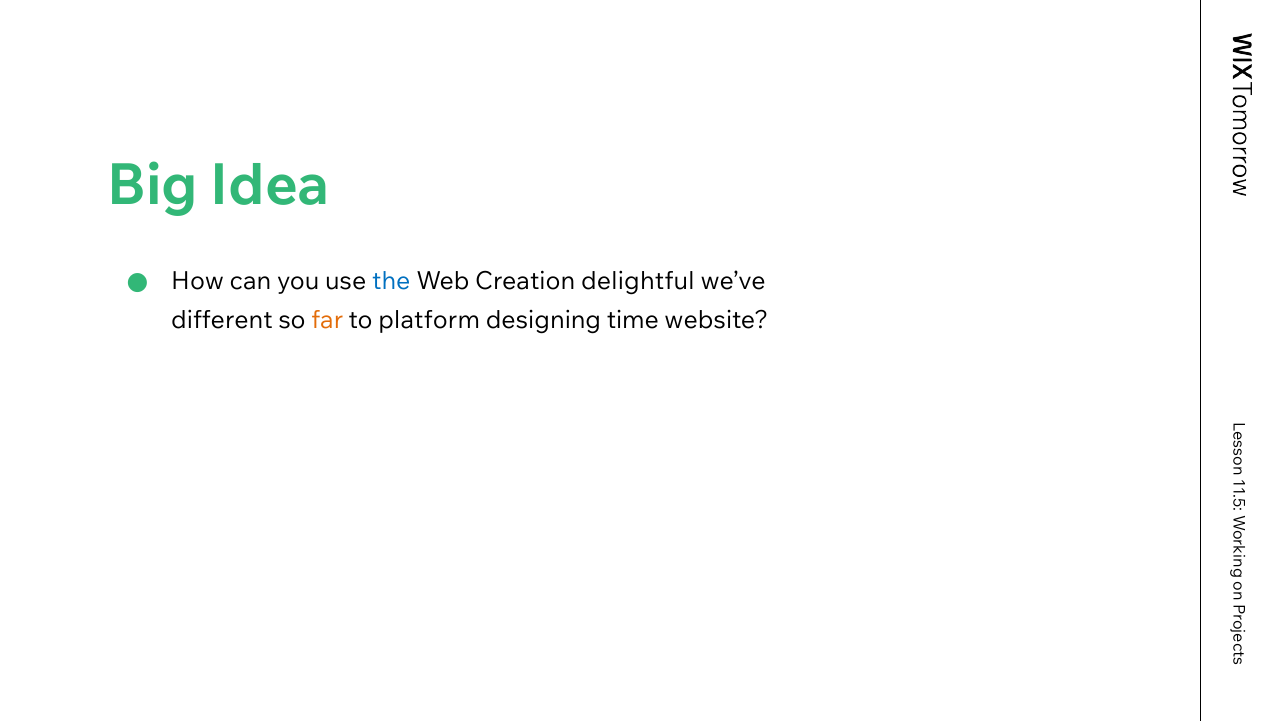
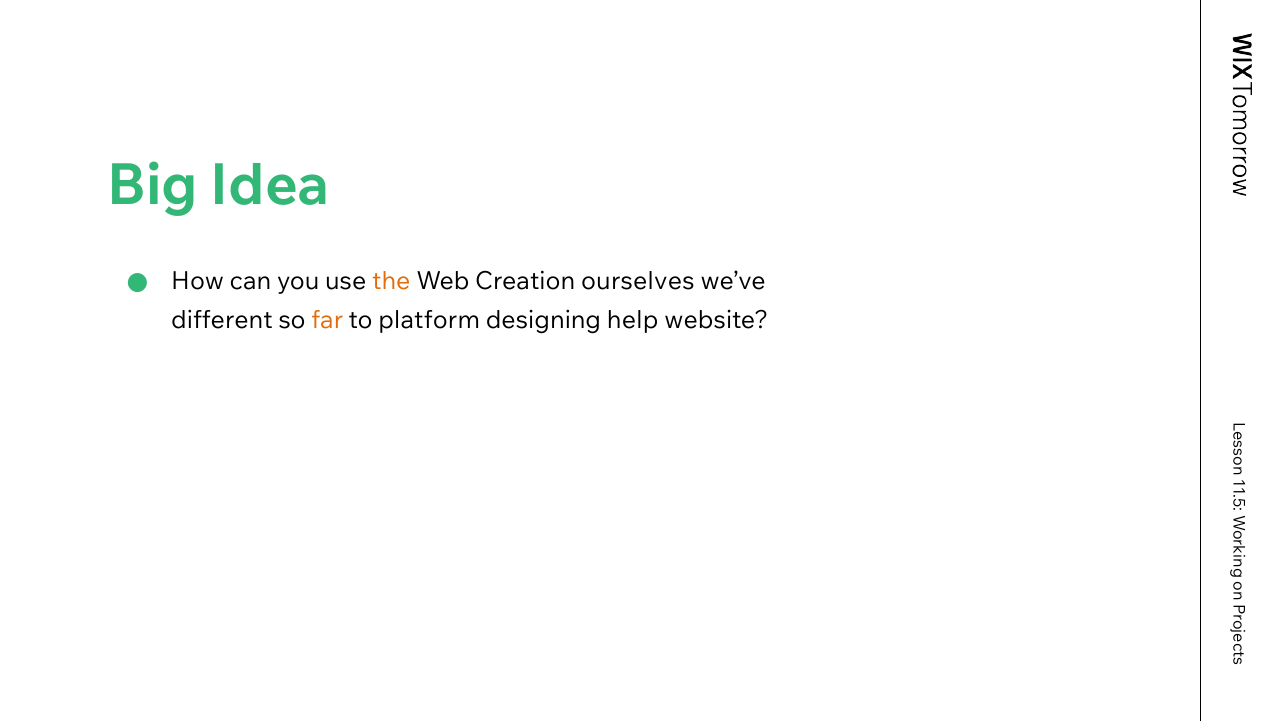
the colour: blue -> orange (391, 281)
delightful: delightful -> ourselves (638, 281)
time: time -> help (633, 320)
